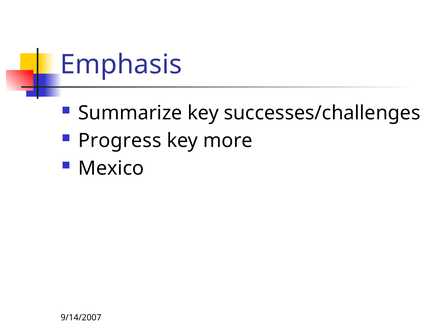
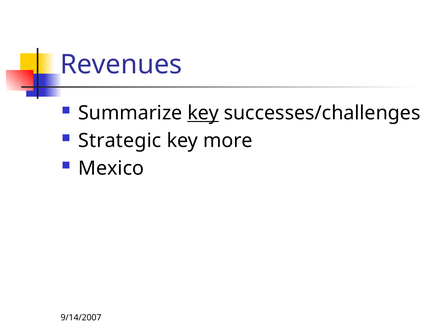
Emphasis: Emphasis -> Revenues (121, 64)
key underline: none -> present (203, 113)
Progress: Progress -> Strategic (120, 140)
